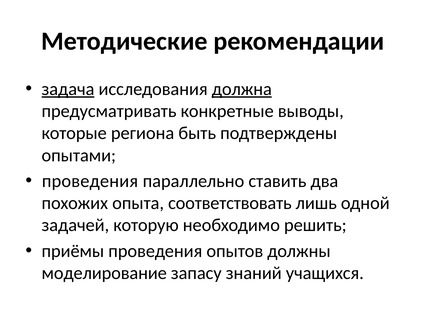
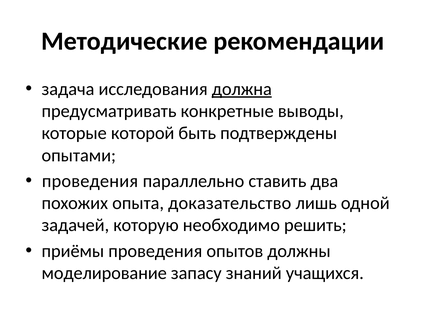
задача underline: present -> none (68, 89)
региона: региона -> которой (143, 133)
соответствовать: соответствовать -> доказательство (230, 203)
